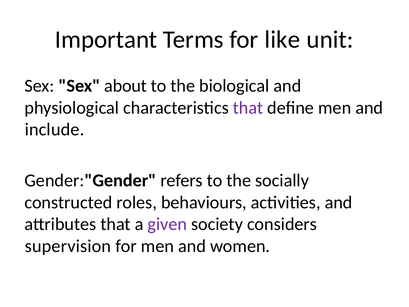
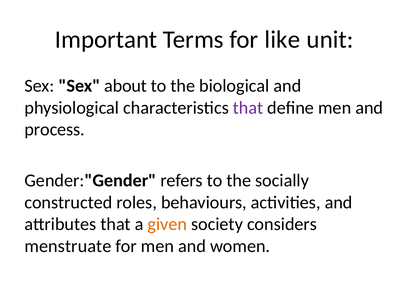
include: include -> process (55, 129)
given colour: purple -> orange (167, 224)
supervision: supervision -> menstruate (68, 246)
